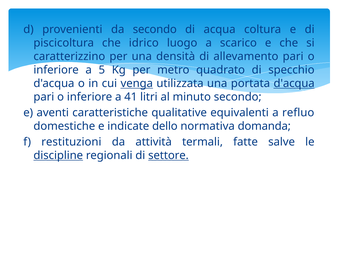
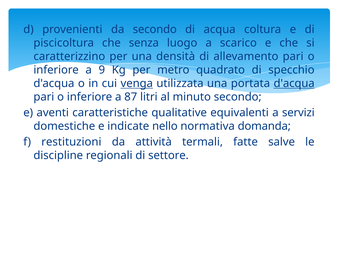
idrico: idrico -> senza (144, 43)
5: 5 -> 9 (102, 70)
41: 41 -> 87 (131, 97)
refluo: refluo -> servizi (298, 113)
dello: dello -> nello (165, 126)
discipline underline: present -> none (58, 156)
settore underline: present -> none (168, 156)
